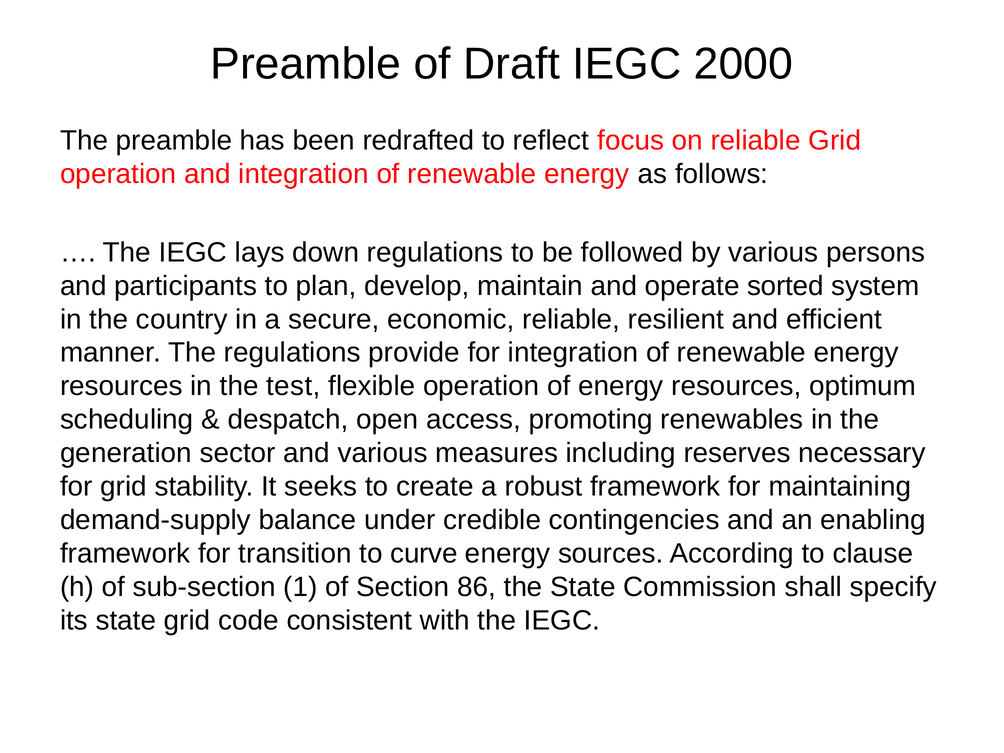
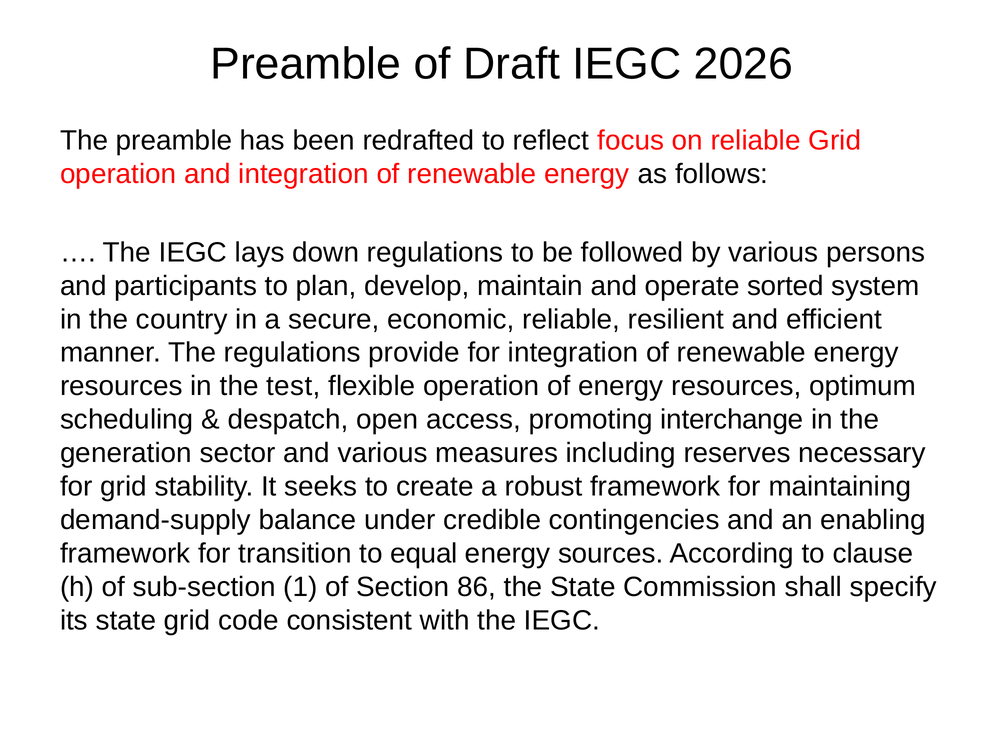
2000: 2000 -> 2026 (743, 64)
renewables: renewables -> interchange (732, 420)
curve: curve -> equal (424, 554)
